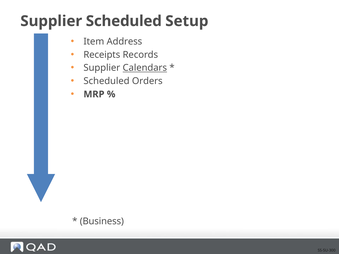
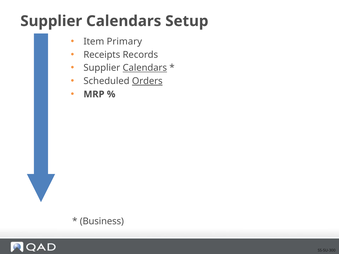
Scheduled: Scheduled -> Calendars (124, 21)
Address: Address -> Primary (124, 42)
Orders underline: none -> present (147, 81)
